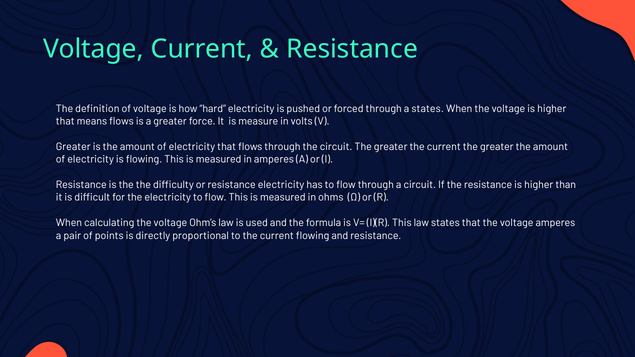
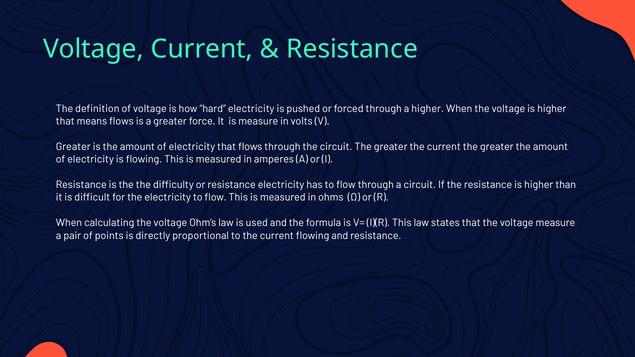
a states: states -> higher (428, 109)
voltage amperes: amperes -> measure (555, 223)
